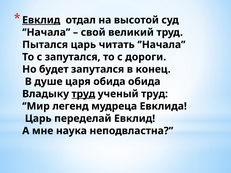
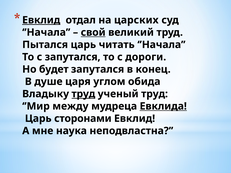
высотой: высотой -> царских (136, 20)
свой underline: none -> present (93, 32)
царя обида: обида -> углом (109, 82)
легенд: легенд -> между (70, 106)
Евклида underline: none -> present (163, 106)
переделай: переделай -> сторонами (83, 119)
